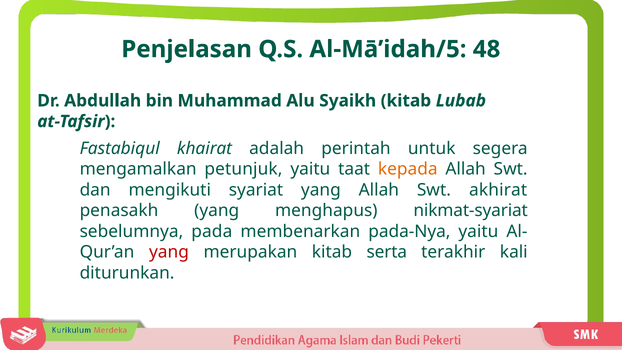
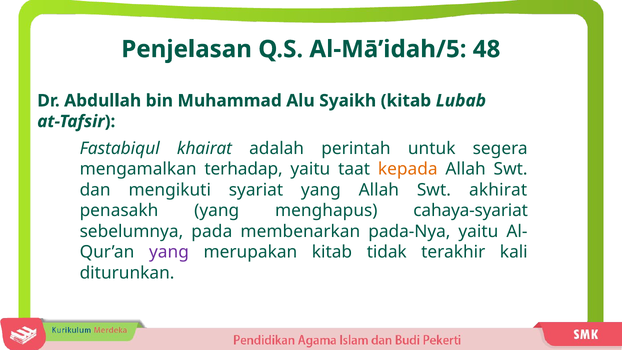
petunjuk: petunjuk -> terhadap (244, 169)
nikmat-syariat: nikmat-syariat -> cahaya-syariat (471, 211)
yang colour: red -> purple (169, 252)
serta: serta -> tidak (387, 252)
